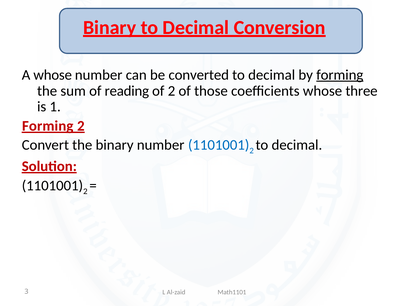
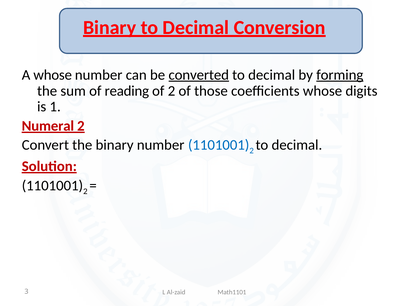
converted underline: none -> present (199, 75)
three: three -> digits (362, 91)
Forming: Forming -> Numeral (48, 126)
